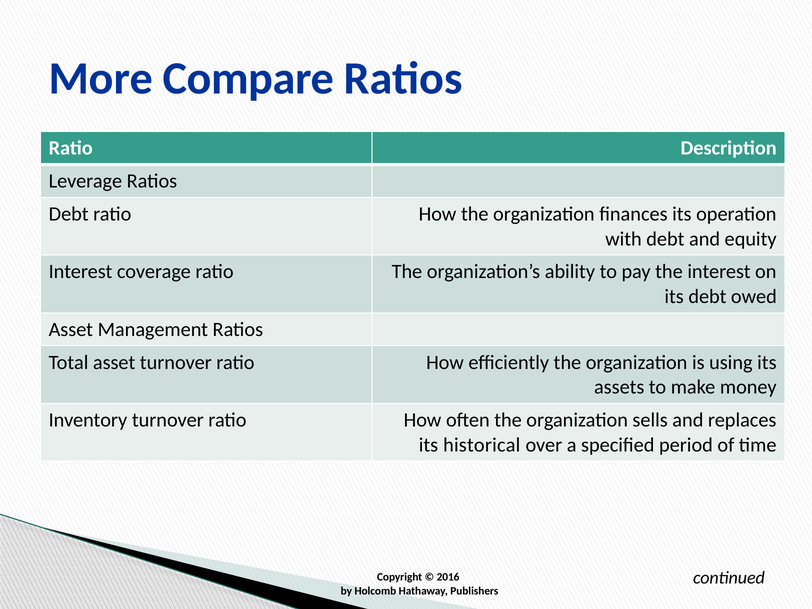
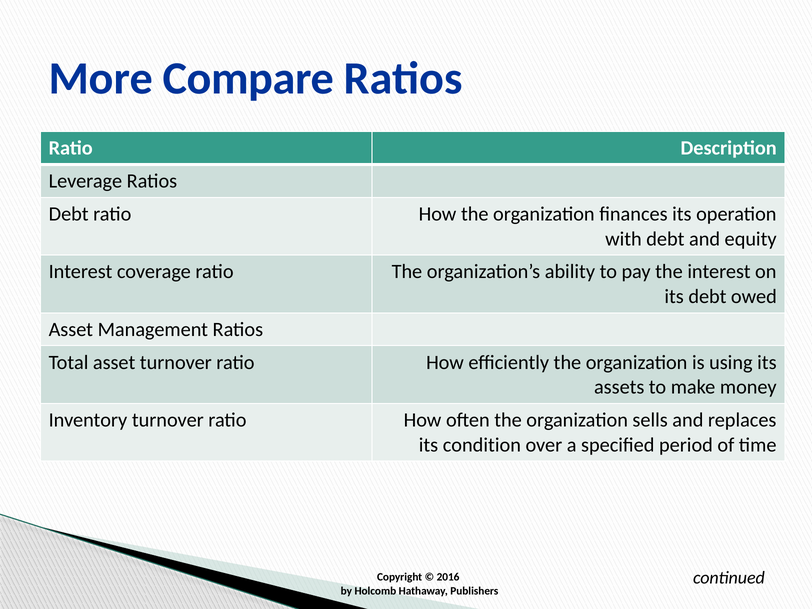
historical: historical -> condition (482, 445)
